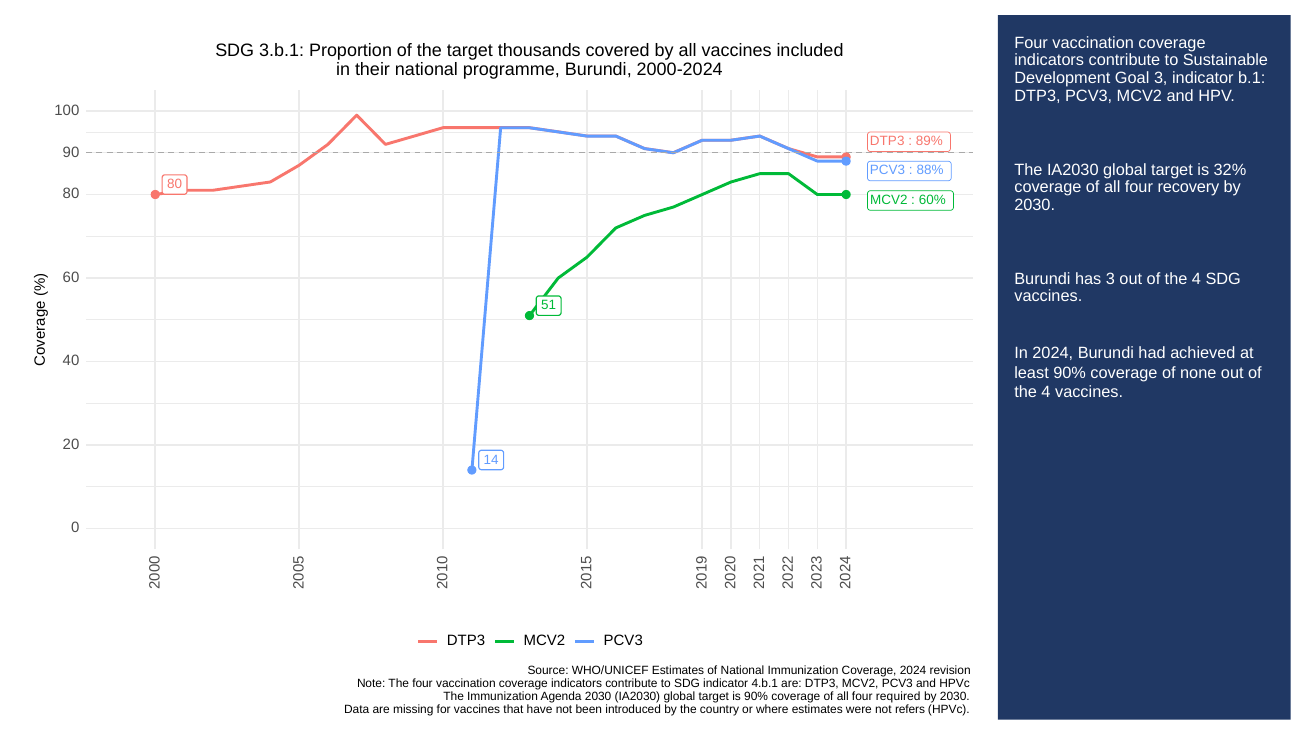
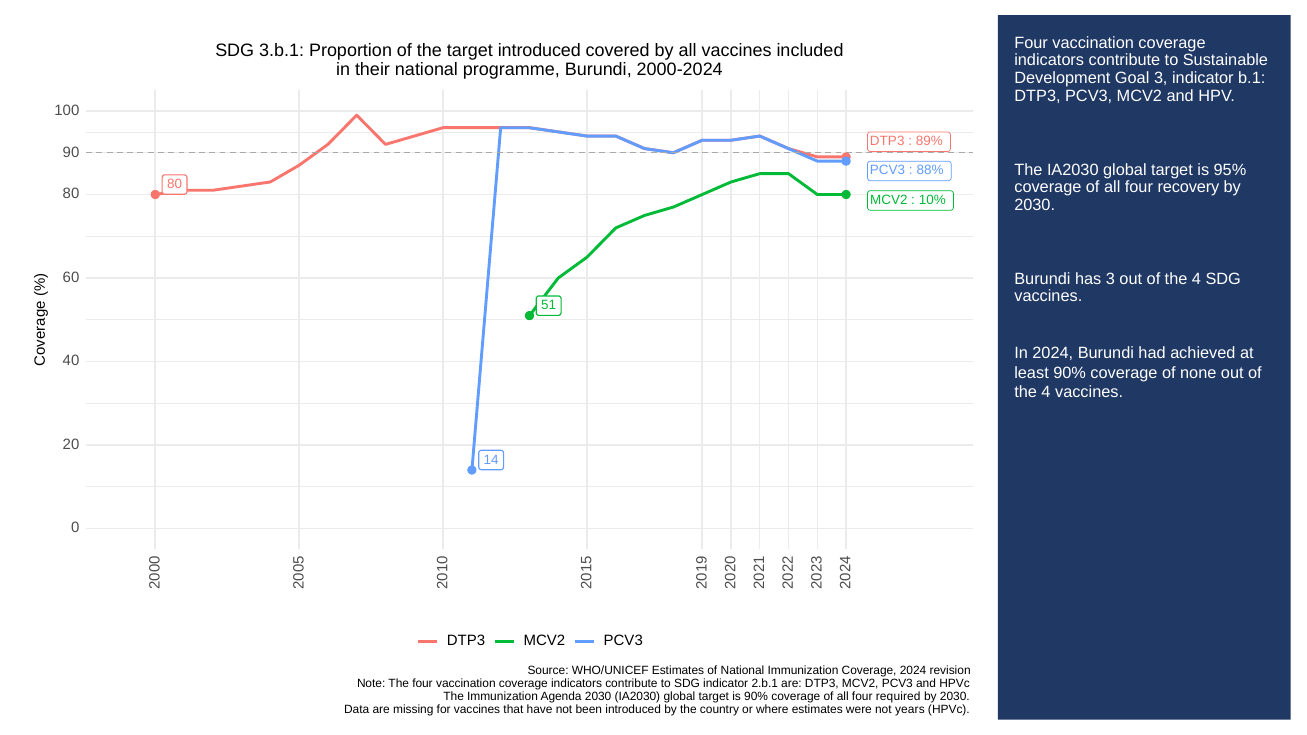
target thousands: thousands -> introduced (539, 51)
32%: 32% -> 95% (1230, 170)
60%: 60% -> 10% (932, 200)
4.b.1: 4.b.1 -> 2.b.1 (765, 683)
refers: refers -> years (910, 709)
